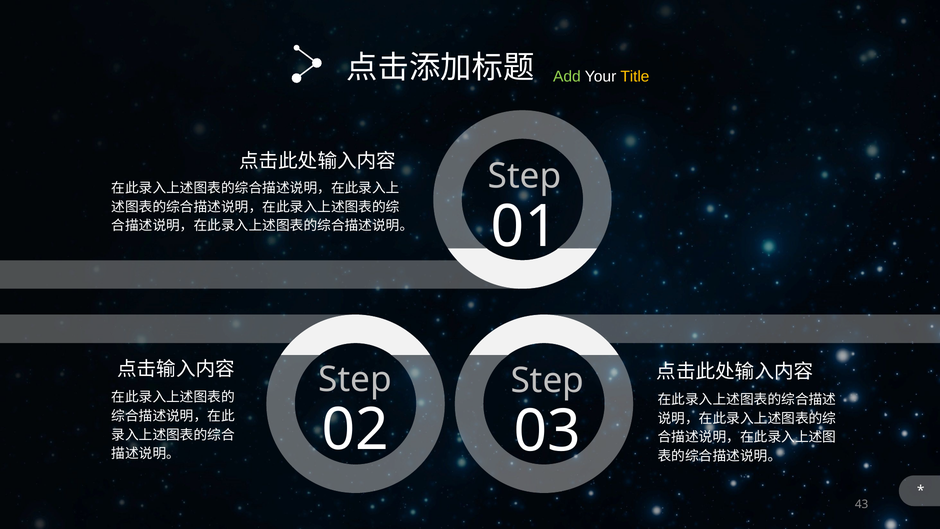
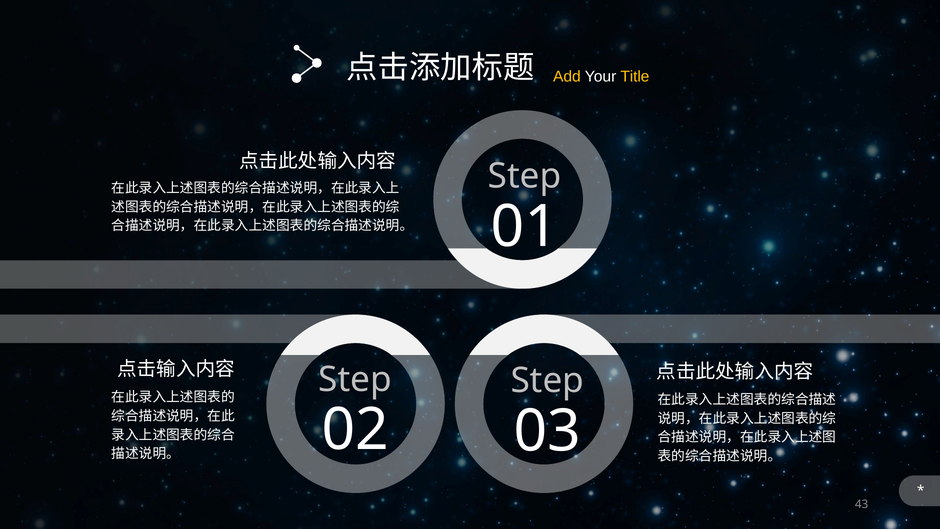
Add colour: light green -> yellow (567, 76)
